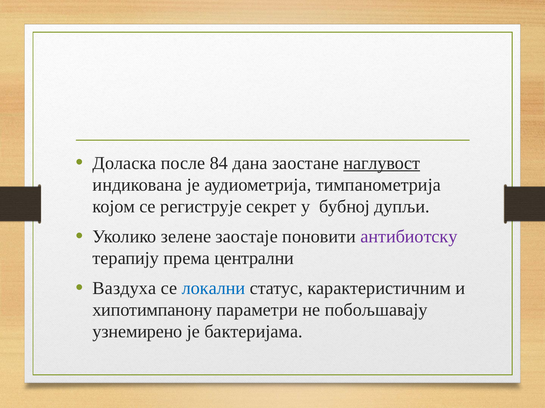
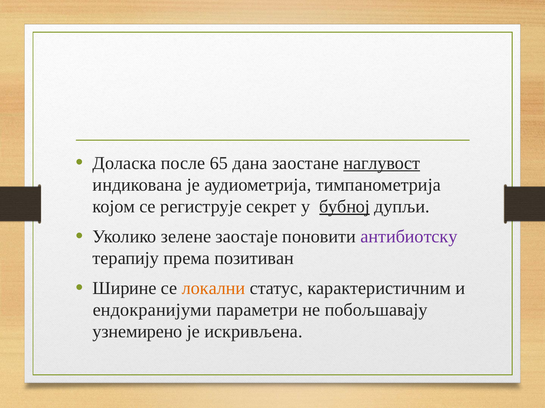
84: 84 -> 65 (219, 163)
бубној underline: none -> present (345, 207)
централни: централни -> позитиван (254, 259)
Ваздуха: Ваздуха -> Ширине (125, 289)
локални colour: blue -> orange (213, 289)
хипотимпанону: хипотимпанону -> ендокранијуми (152, 310)
бактеријама: бактеријама -> искривљена (253, 332)
